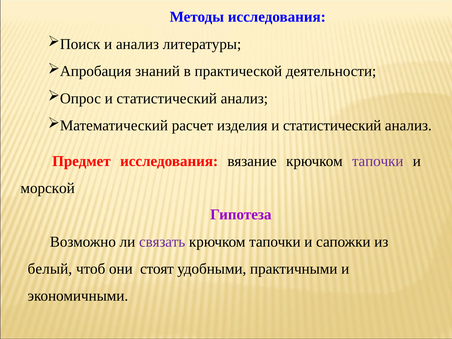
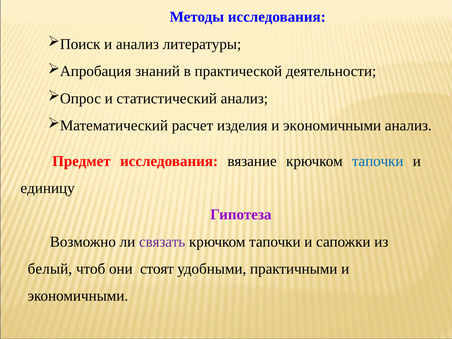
изделия и статистический: статистический -> экономичными (332, 125)
тапочки colour: purple -> blue (378, 161)
морской: морской -> единицу (48, 188)
